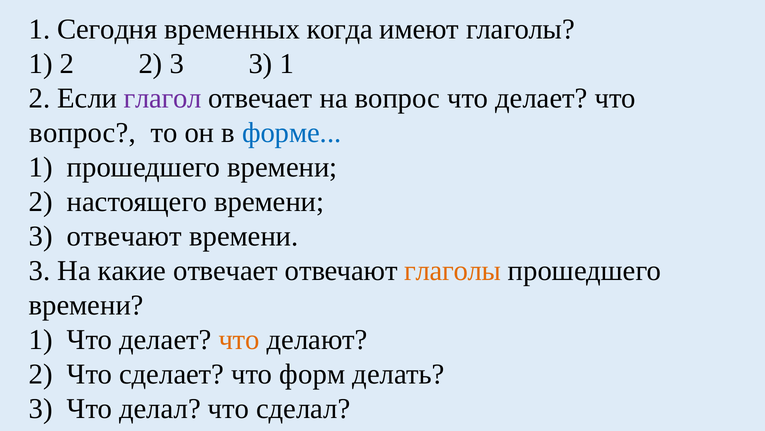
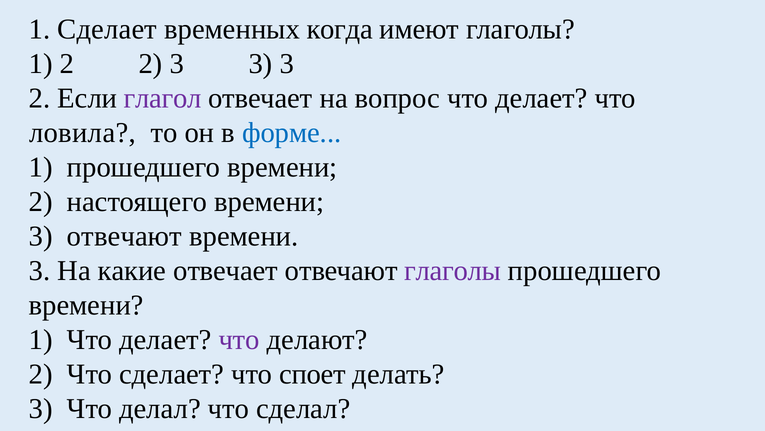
1 Сегодня: Сегодня -> Сделает (107, 29)
3 3 1: 1 -> 3 (287, 64)
вопрос: вопрос -> ловила (82, 133)
глаголы colour: orange -> purple (453, 270)
что colour: orange -> purple (239, 339)
форм: форм -> споет (313, 373)
